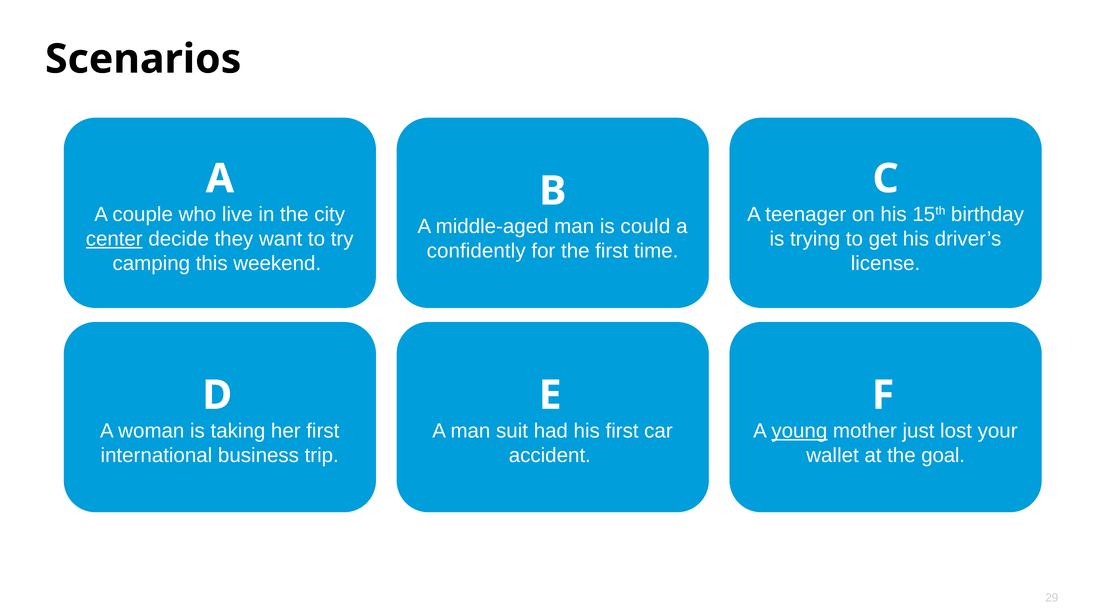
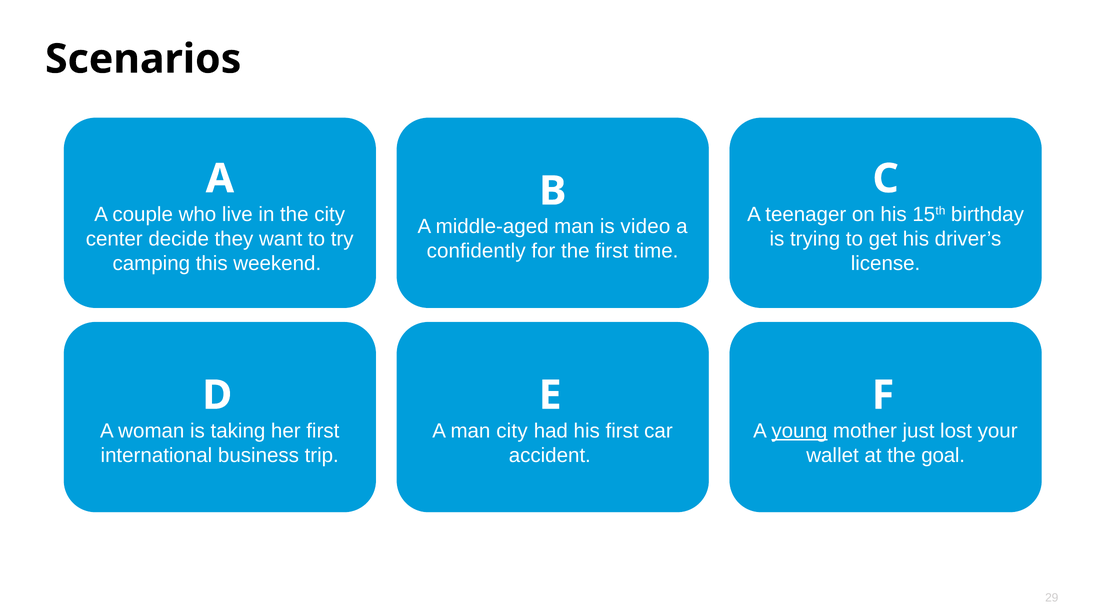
could: could -> video (645, 227)
center underline: present -> none (114, 239)
man suit: suit -> city (512, 431)
